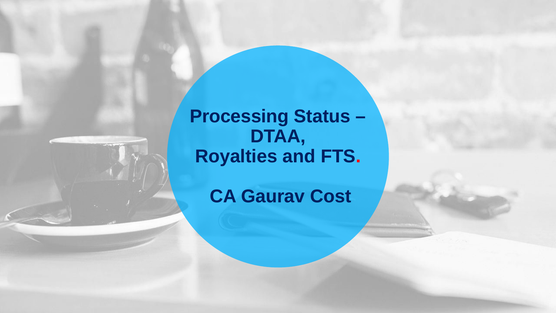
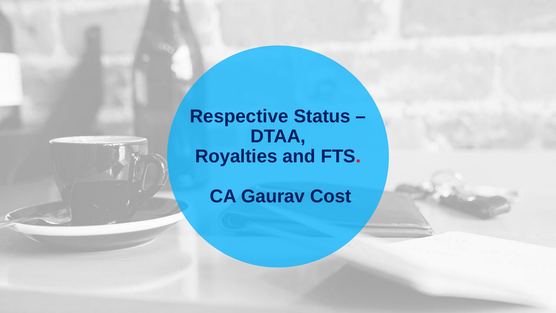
Processing: Processing -> Respective (239, 116)
